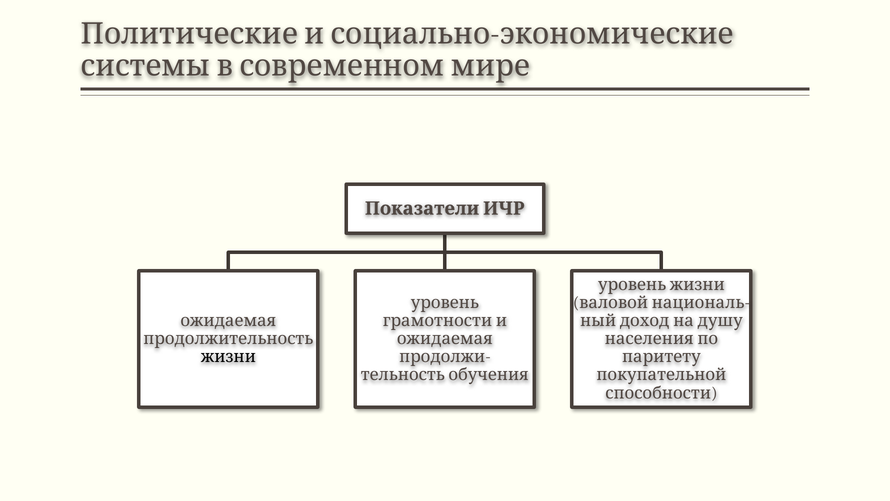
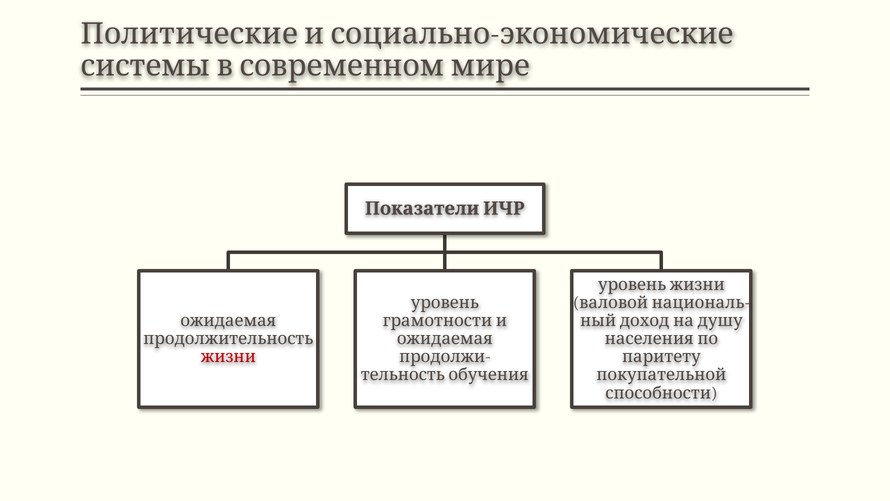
жизни colour: black -> red (228, 357)
